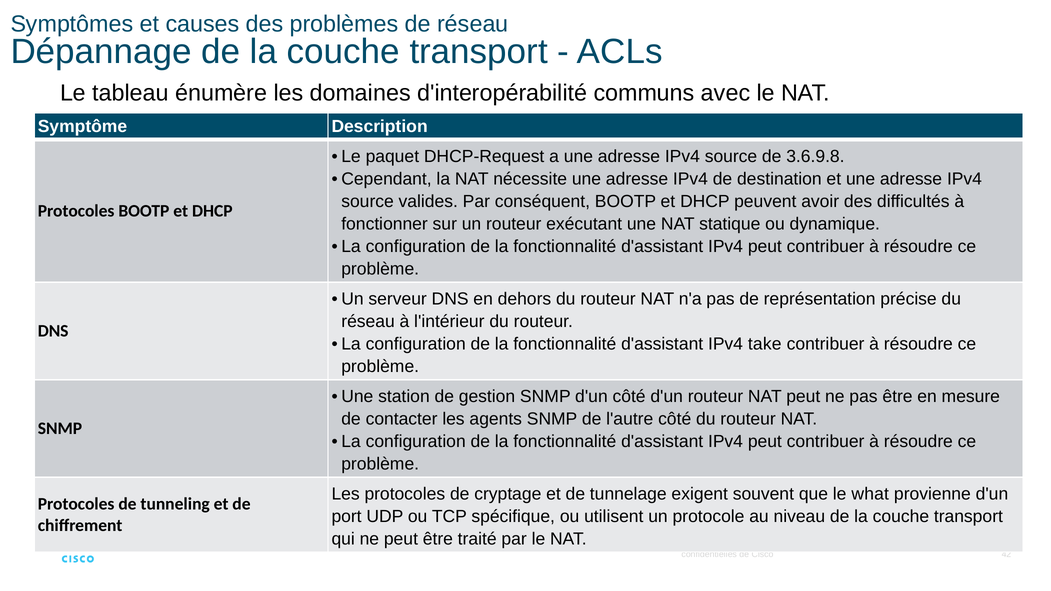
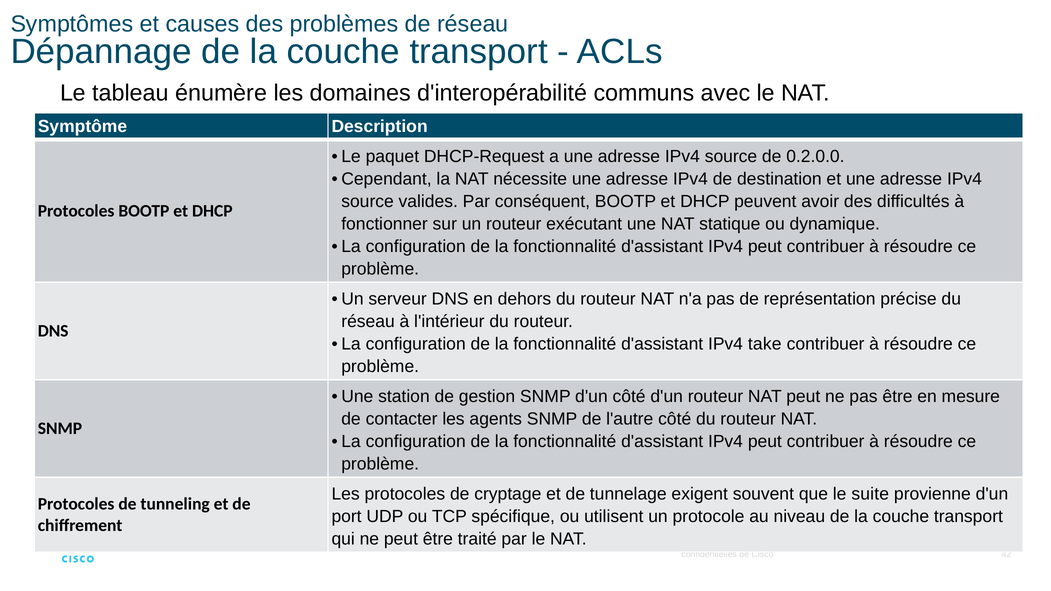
3.6.9.8: 3.6.9.8 -> 0.2.0.0 (815, 156)
what: what -> suite (870, 494)
